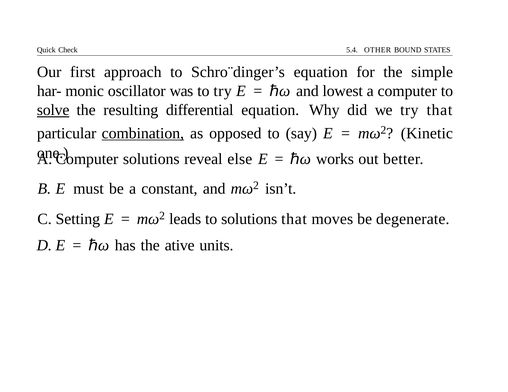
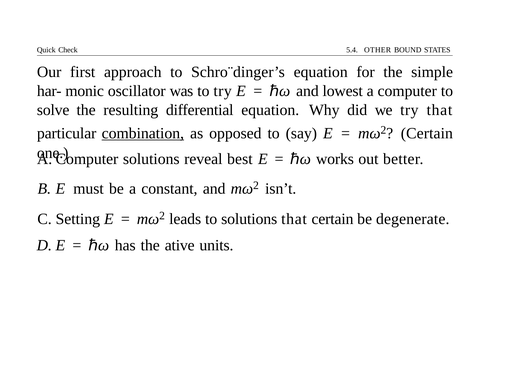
solve underline: present -> none (53, 110)
Kinetic: Kinetic -> Certain (427, 133)
else: else -> best (240, 159)
that moves: moves -> certain (332, 219)
